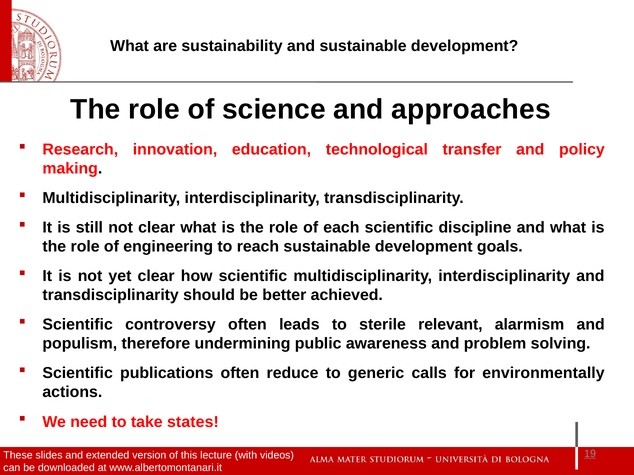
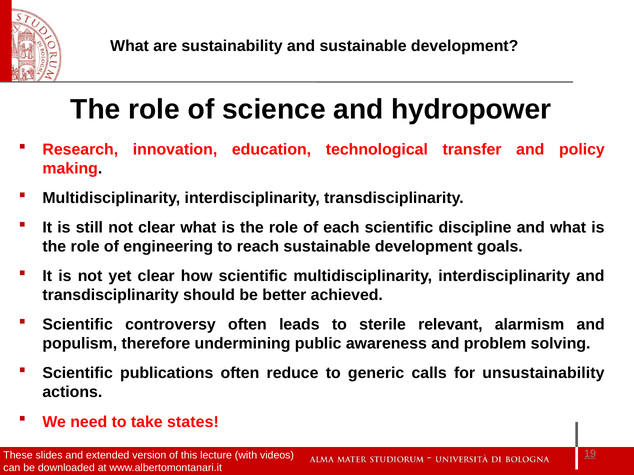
approaches: approaches -> hydropower (471, 109)
environmentally: environmentally -> unsustainability (543, 374)
